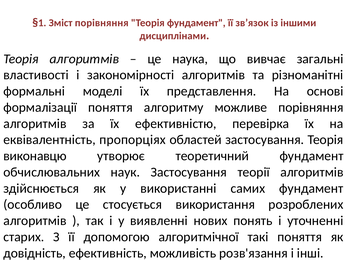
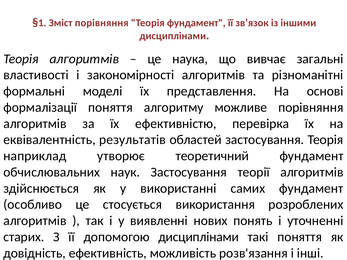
пропорціях: пропорціях -> результатів (133, 140)
виконавцю: виконавцю -> наприклад (35, 156)
допомогою алгоритмічної: алгоритмічної -> дисциплінами (199, 237)
